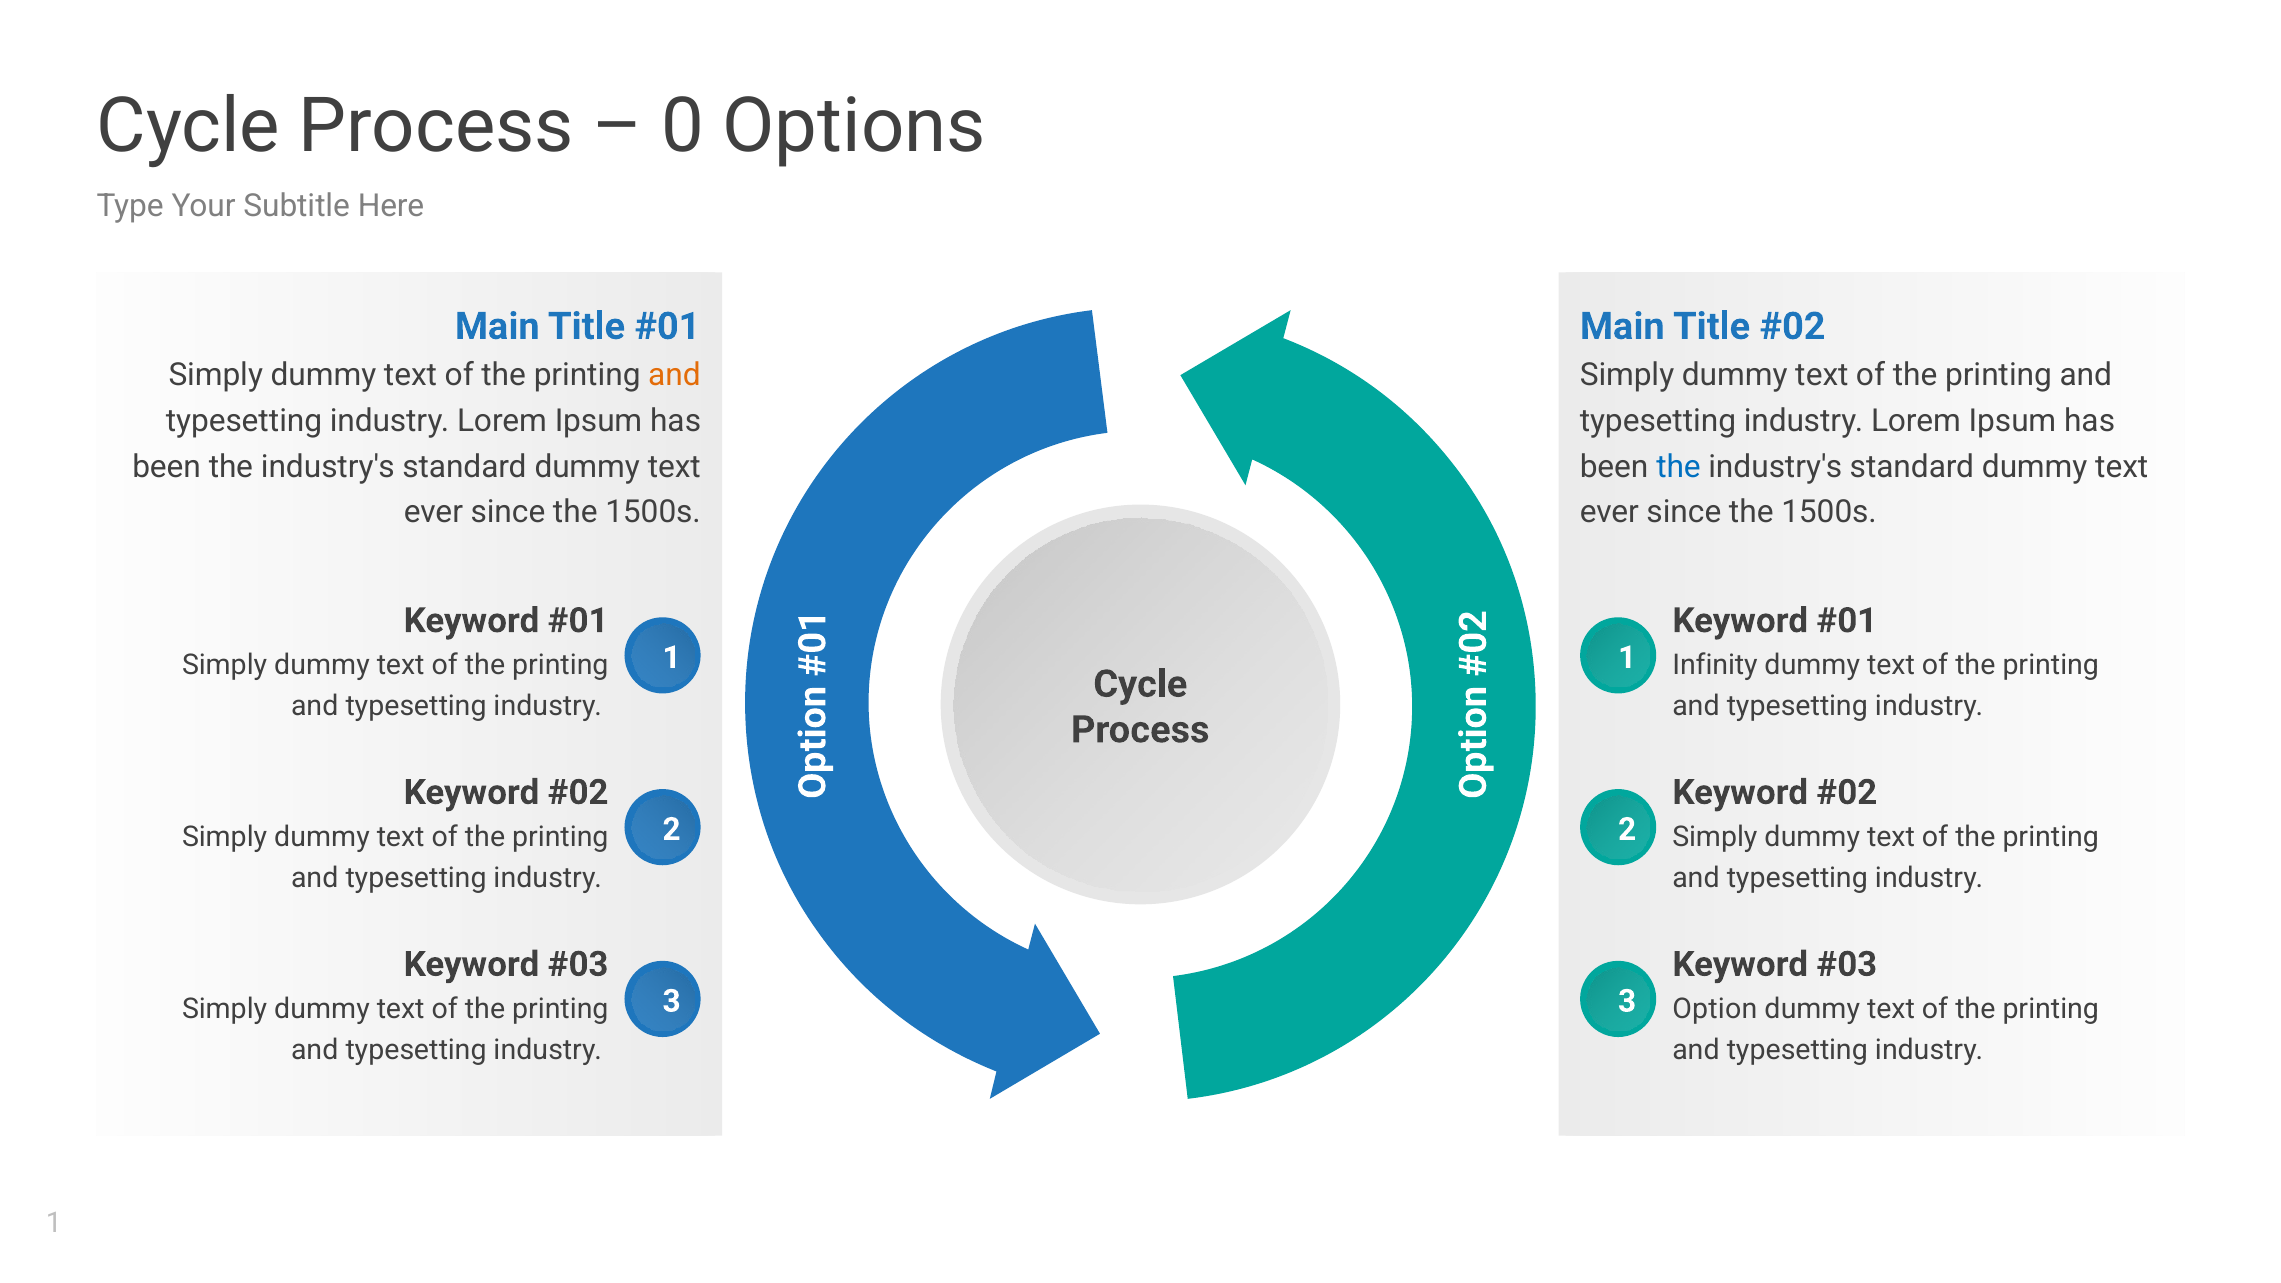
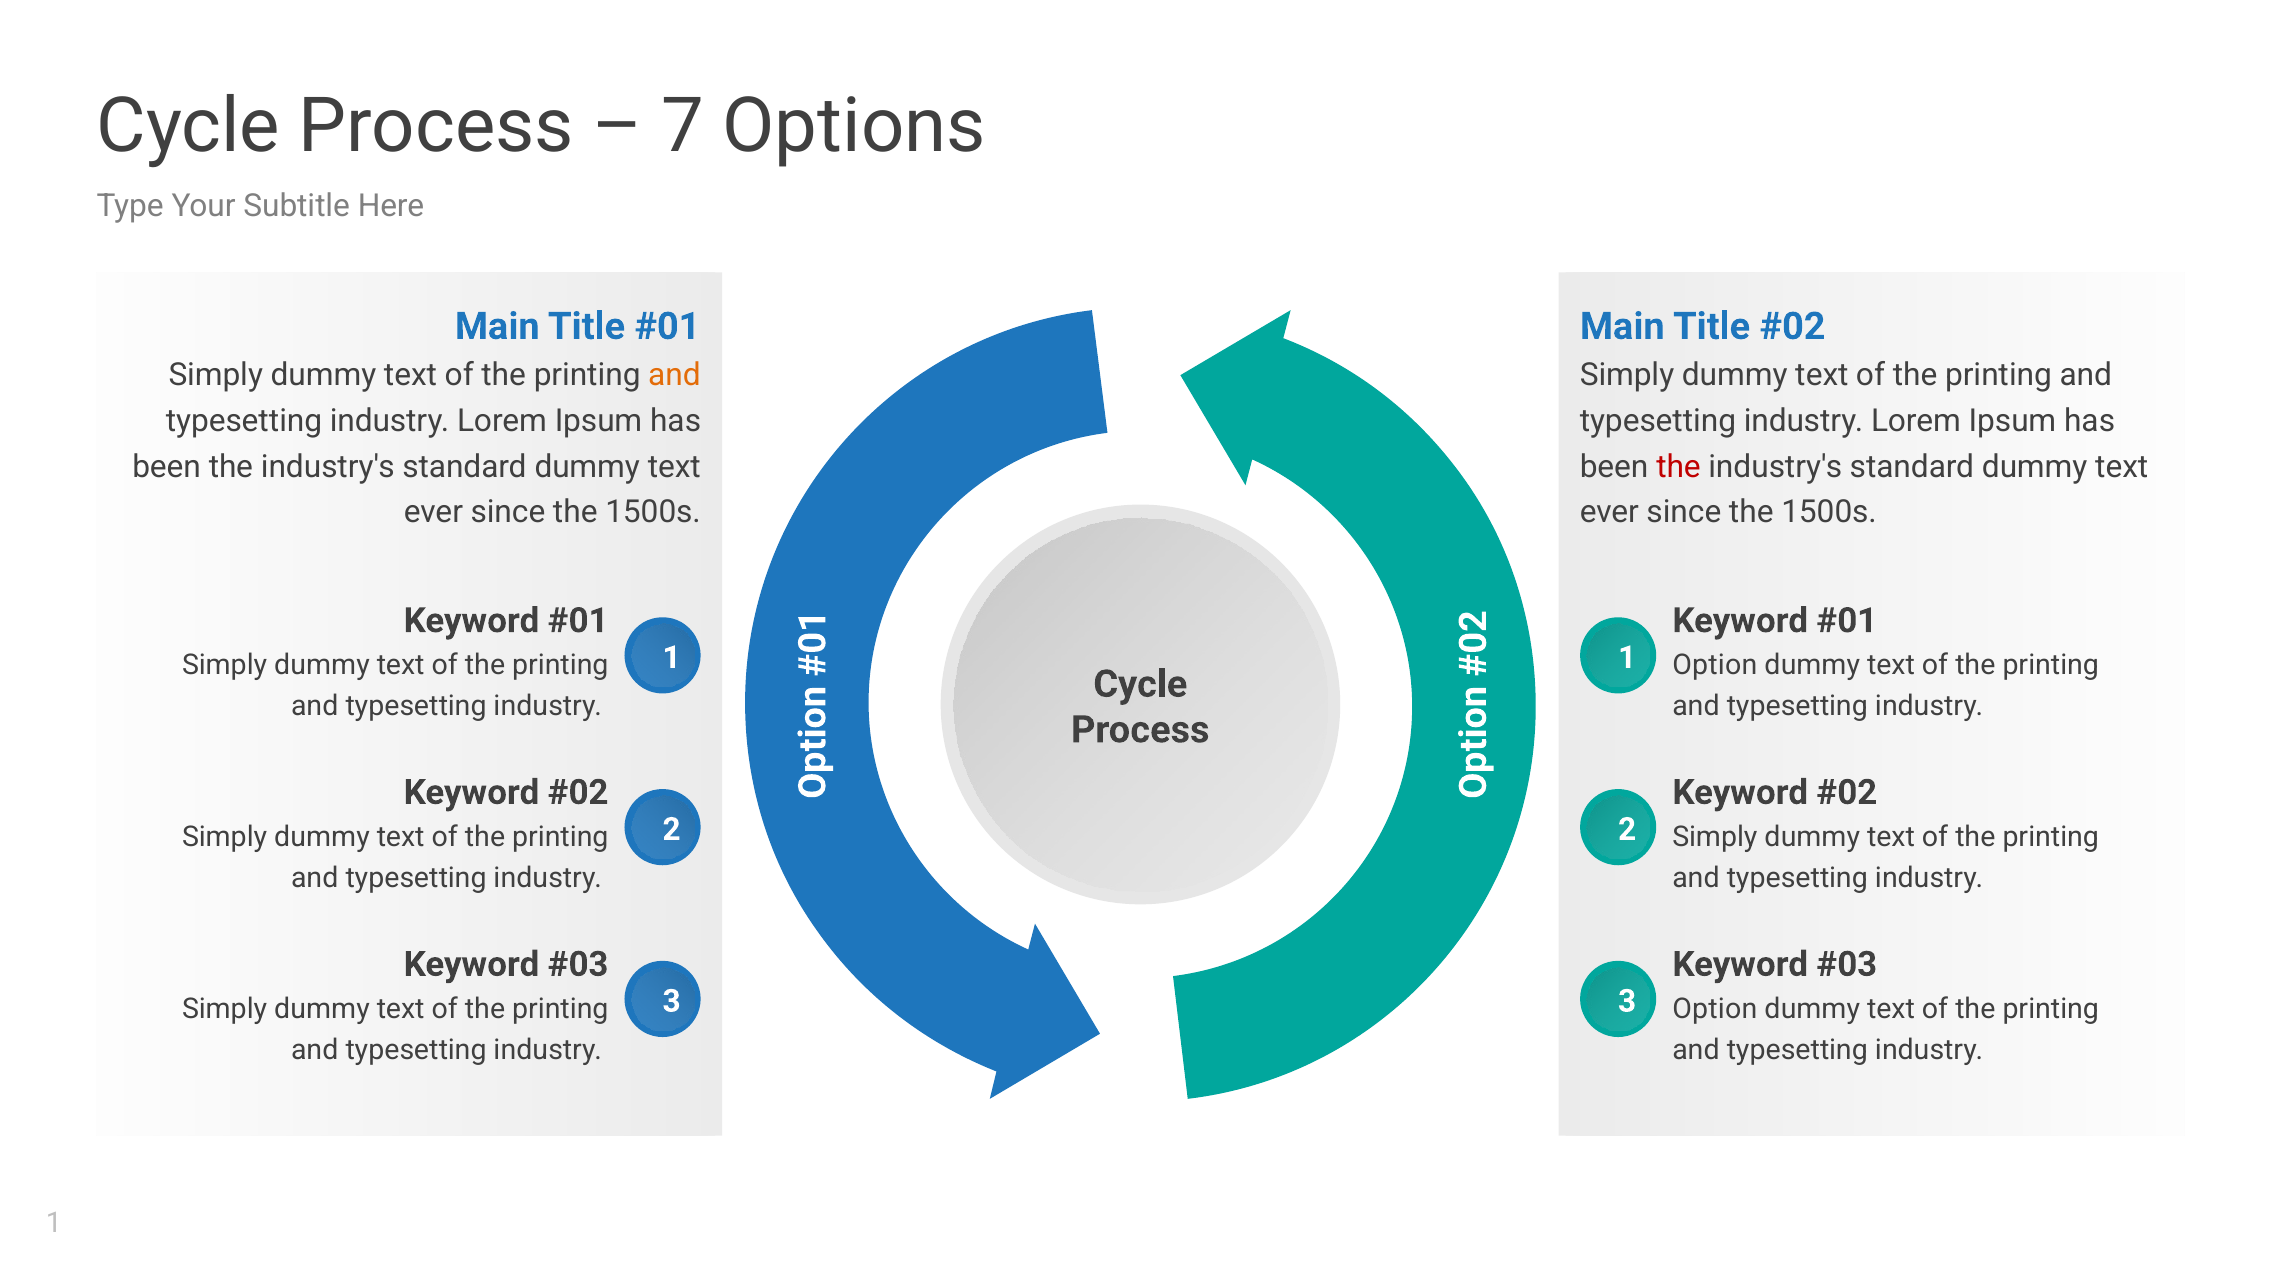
0: 0 -> 7 (683, 127)
the colour: blue -> red (1678, 467)
Infinity: Infinity -> Option (1715, 665)
